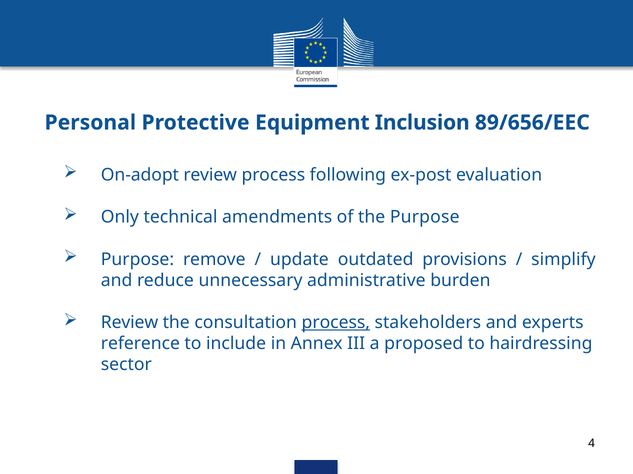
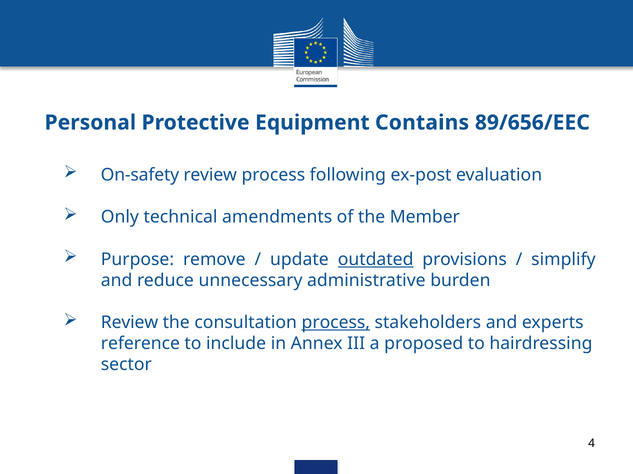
Inclusion: Inclusion -> Contains (422, 123)
On-adopt: On-adopt -> On-safety (140, 175)
the Purpose: Purpose -> Member (425, 218)
outdated underline: none -> present (376, 260)
